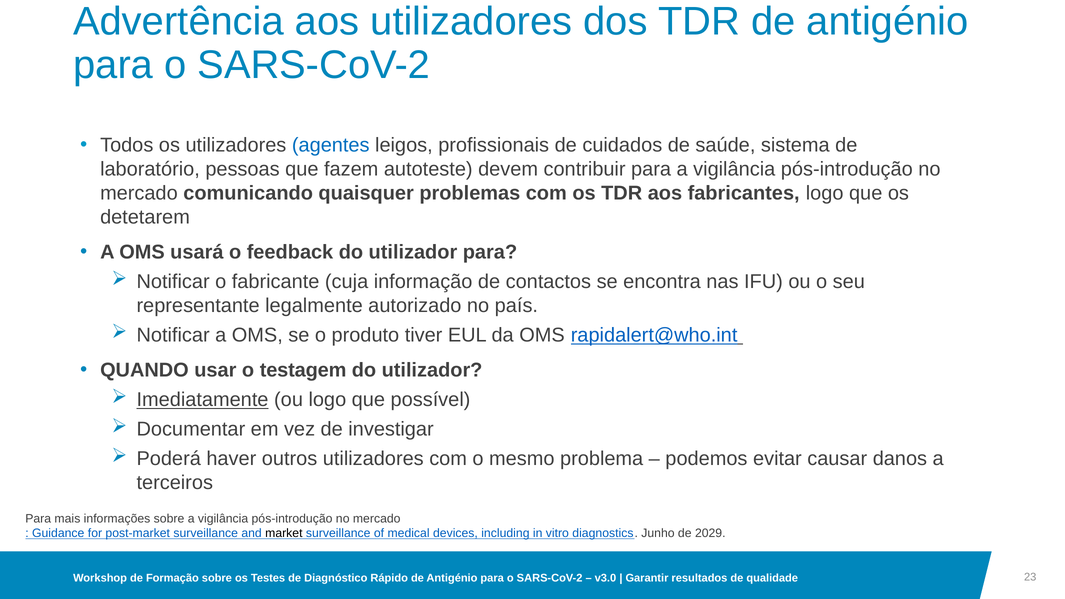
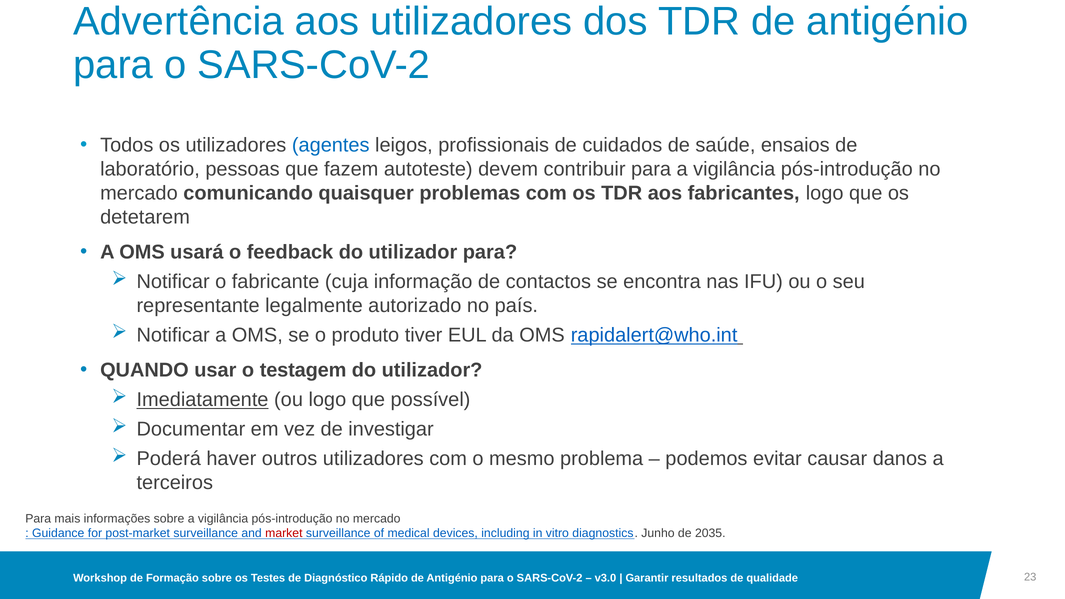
sistema: sistema -> ensaios (795, 145)
market colour: black -> red (284, 533)
2029: 2029 -> 2035 (710, 533)
